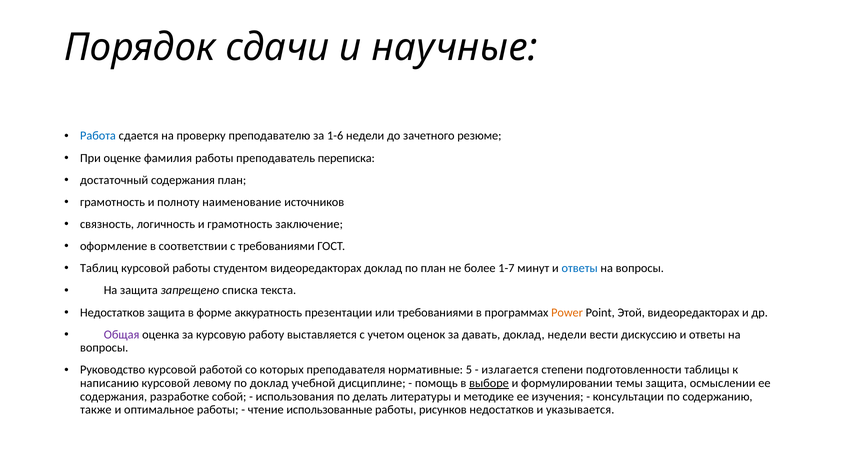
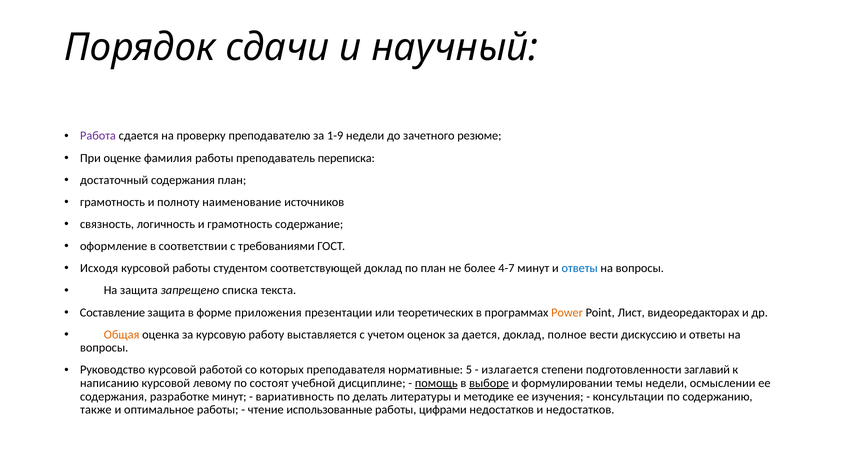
научные: научные -> научный (455, 48)
Работа colour: blue -> purple (98, 136)
1-6: 1-6 -> 1-9 (335, 136)
заключение: заключение -> содержание (309, 224)
Таблиц: Таблиц -> Исходя (99, 268)
студентом видеоредакторах: видеоредакторах -> соответствующей (316, 268)
1-7: 1-7 -> 4-7 (506, 268)
Недостатков: Недостатков -> Составление (112, 313)
аккуратность: аккуратность -> приложения (268, 313)
или требованиями: требованиями -> теоретических (435, 313)
Этой: Этой -> Лист (631, 313)
Общая colour: purple -> orange (122, 335)
давать: давать -> дается (481, 335)
доклад недели: недели -> полное (567, 335)
таблицы: таблицы -> заглавий (707, 370)
по доклад: доклад -> состоят (269, 383)
помощь underline: none -> present (436, 383)
темы защита: защита -> недели (666, 383)
разработке собой: собой -> минут (229, 397)
использования: использования -> вариативность (295, 397)
рисунков: рисунков -> цифрами (443, 410)
и указывается: указывается -> недостатков (580, 410)
